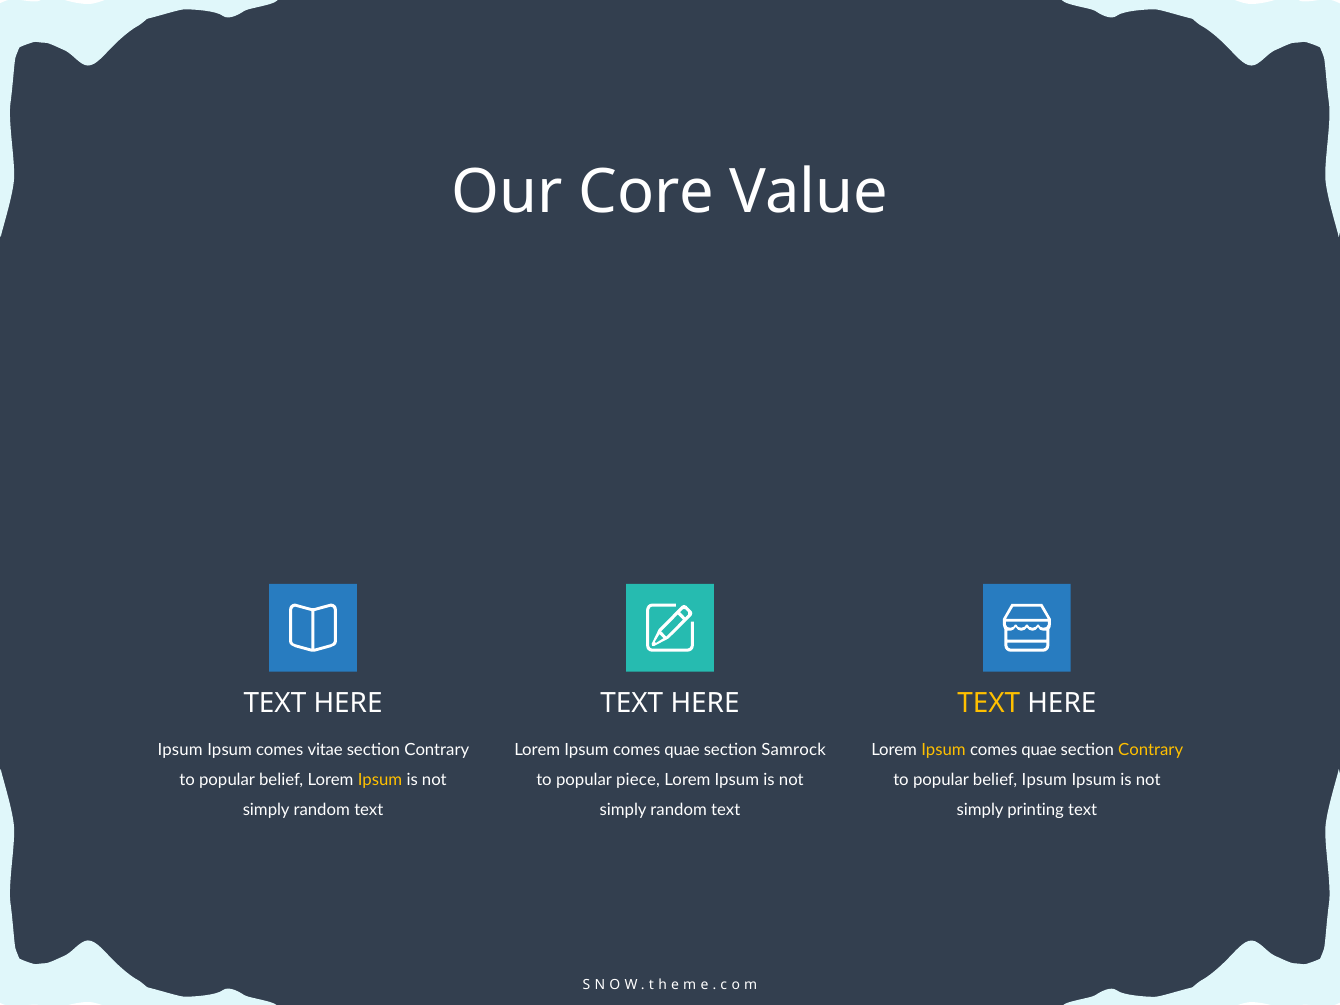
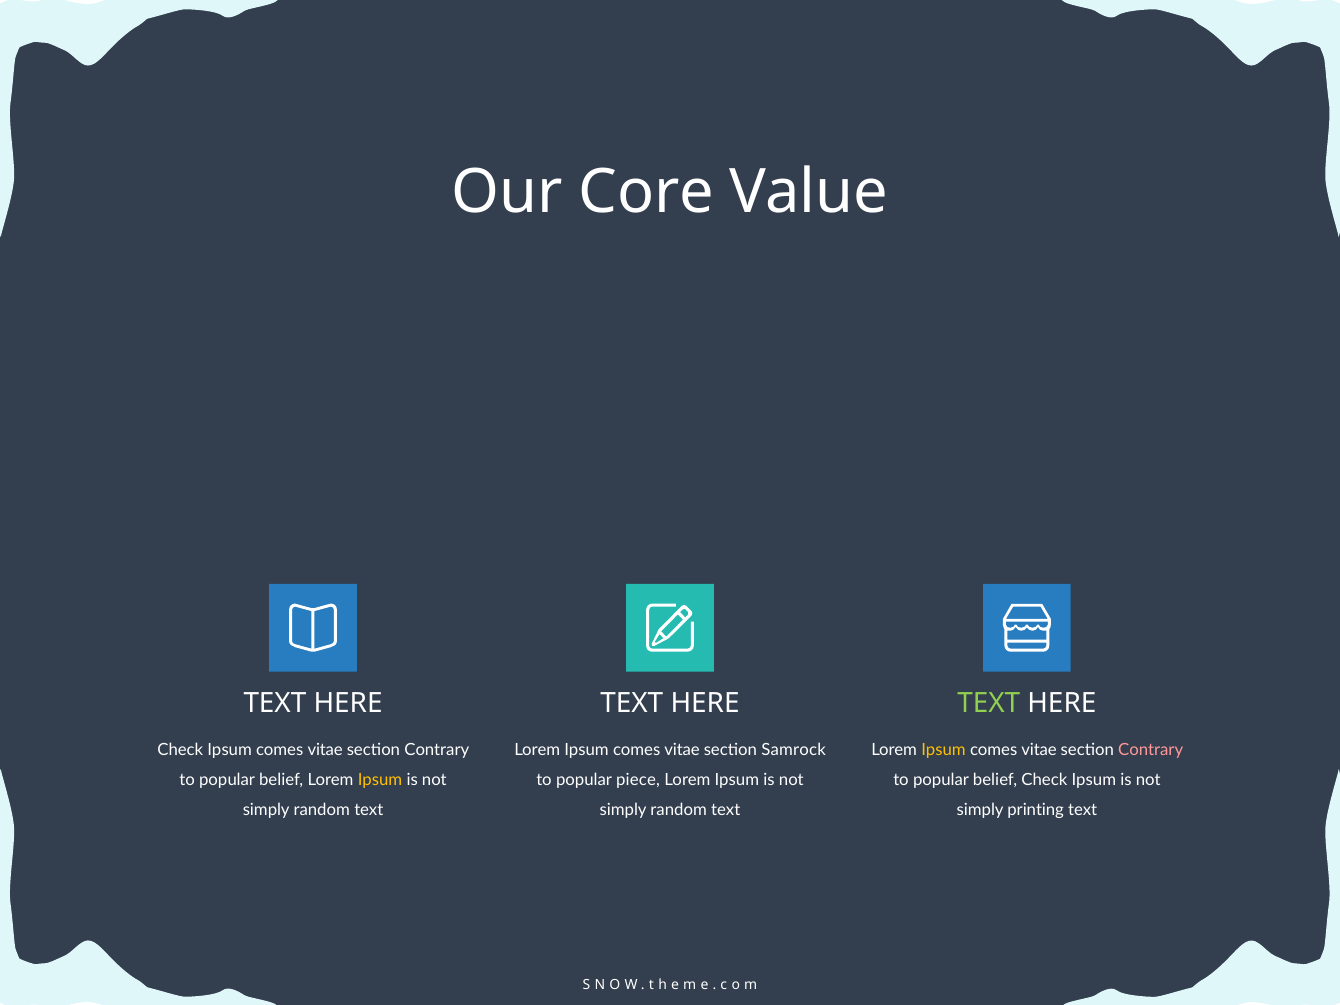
TEXT colour: yellow -> light green (989, 703)
Ipsum: Ipsum -> Check (180, 750)
quae: quae -> vitae (682, 750)
quae: quae -> vitae (1039, 750)
Contrary colour: yellow -> pink (1151, 750)
belief Ipsum: Ipsum -> Check (1044, 780)
